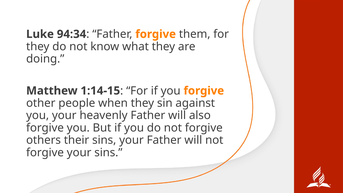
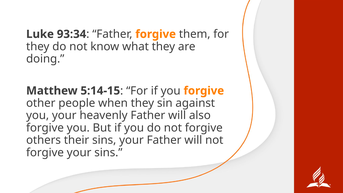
94:34: 94:34 -> 93:34 (72, 34)
1:14-15: 1:14-15 -> 5:14-15 (100, 91)
